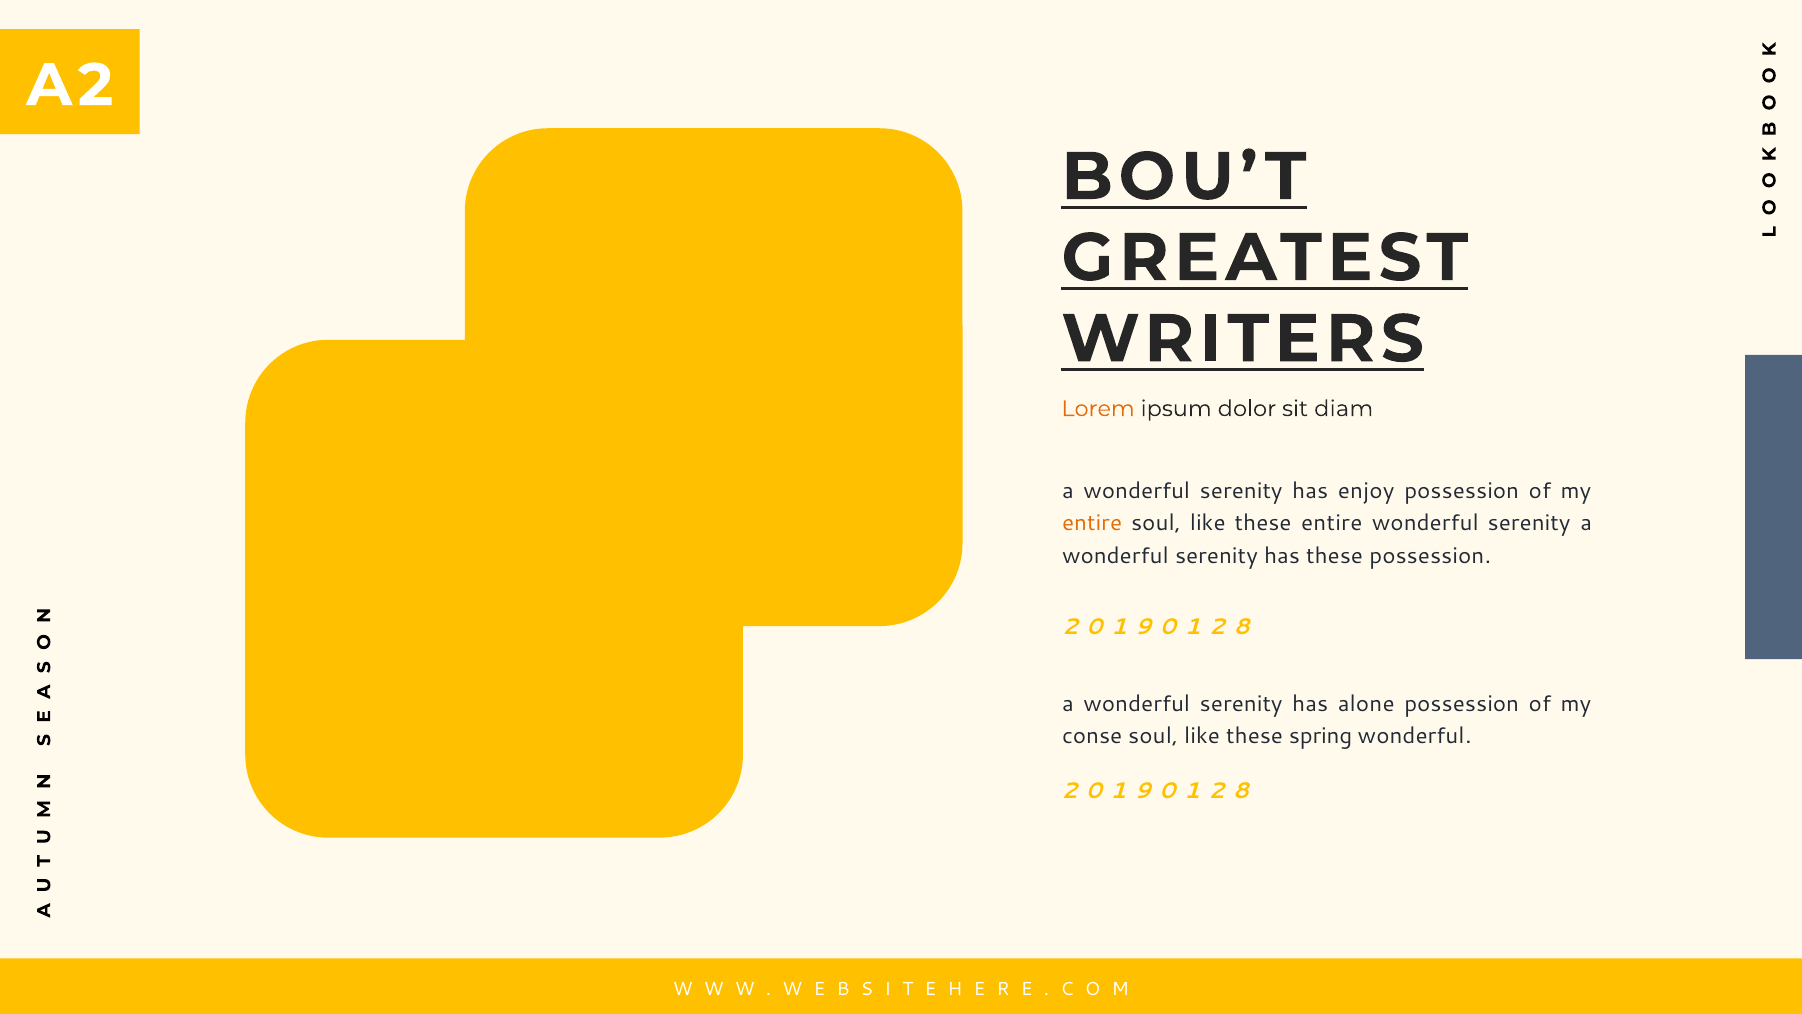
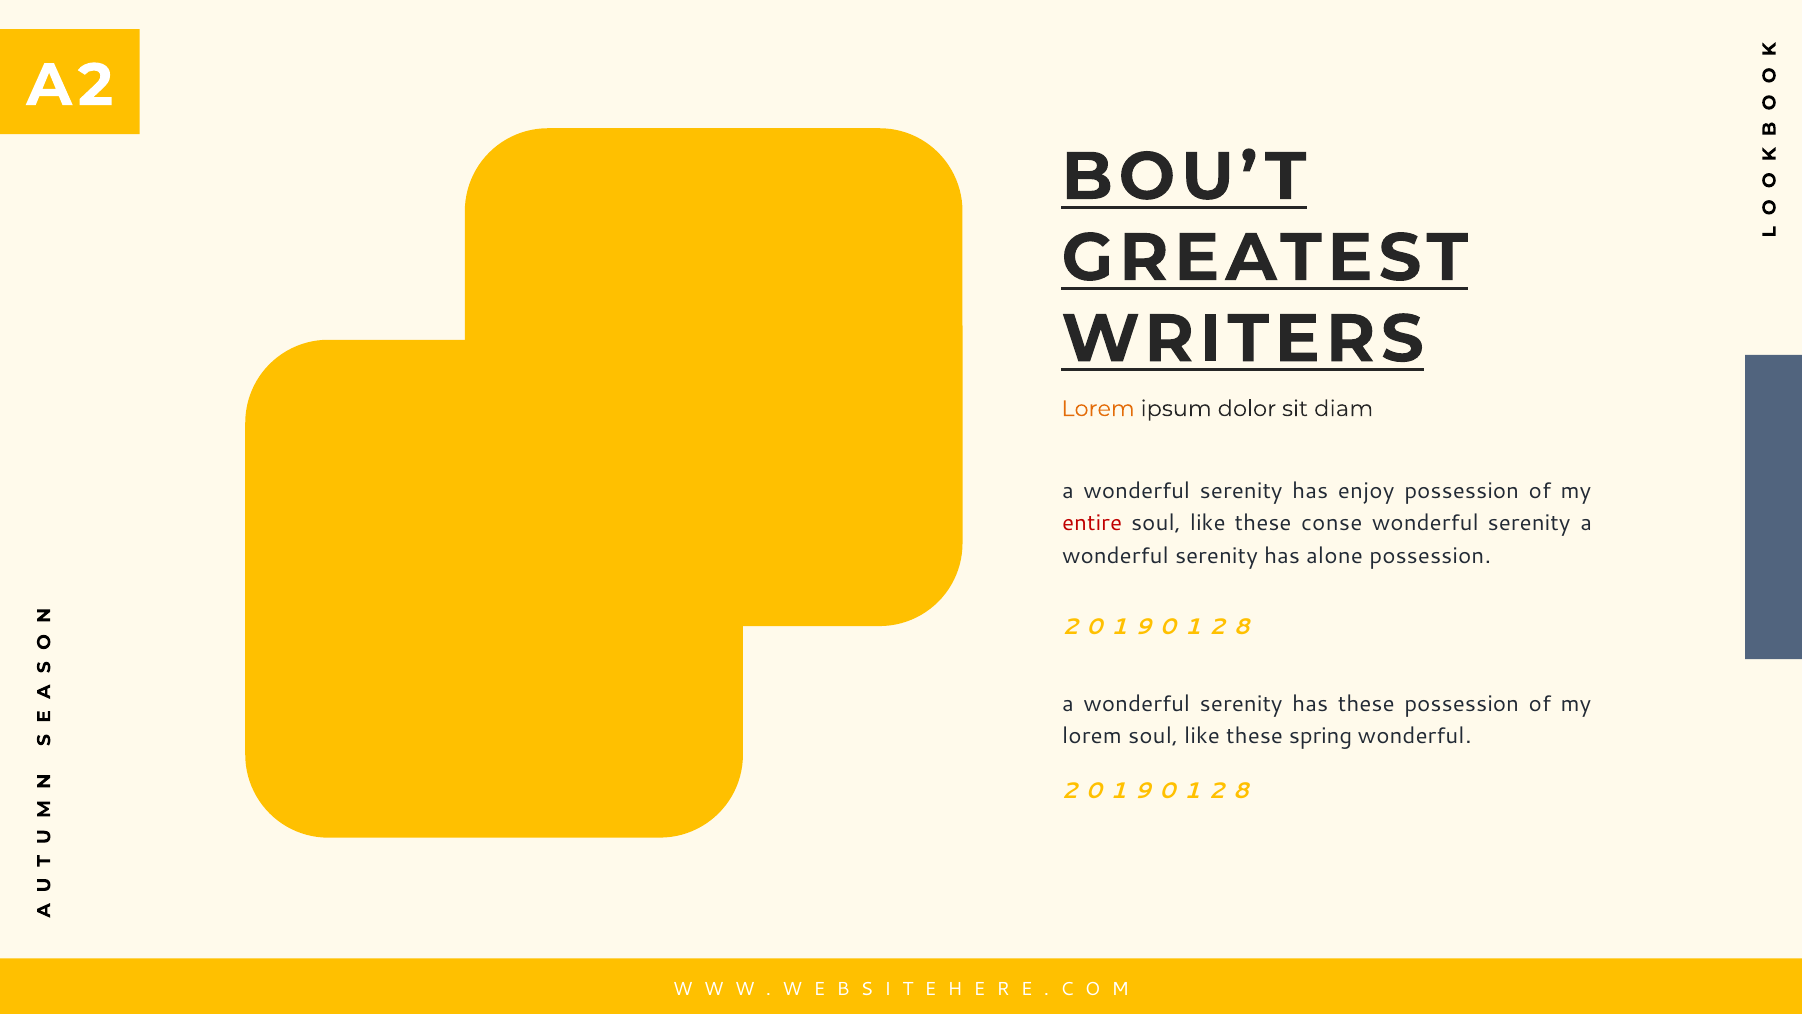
entire colour: orange -> red (1092, 523)
these entire: entire -> conse (1332, 523)
has these: these -> alone (1335, 556)
has alone: alone -> these (1366, 704)
conse: conse -> lorem (1092, 736)
